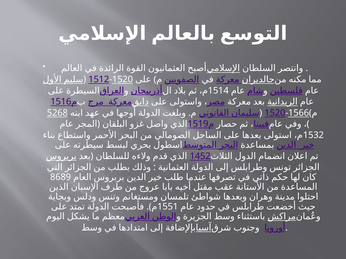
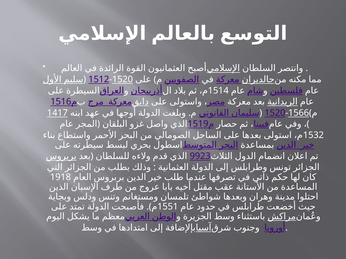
5268: 5268 -> 1417 (57, 113)
1452: 1452 -> 9923 (200, 156)
8689: 8689 -> 1918 (61, 177)
